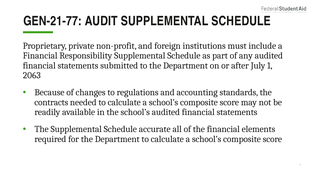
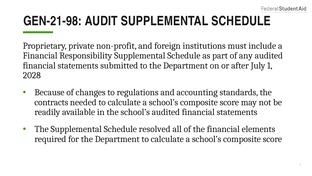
GEN-21-77: GEN-21-77 -> GEN-21-98 (53, 21)
2063: 2063 -> 2028 (32, 75)
accurate: accurate -> resolved (155, 129)
